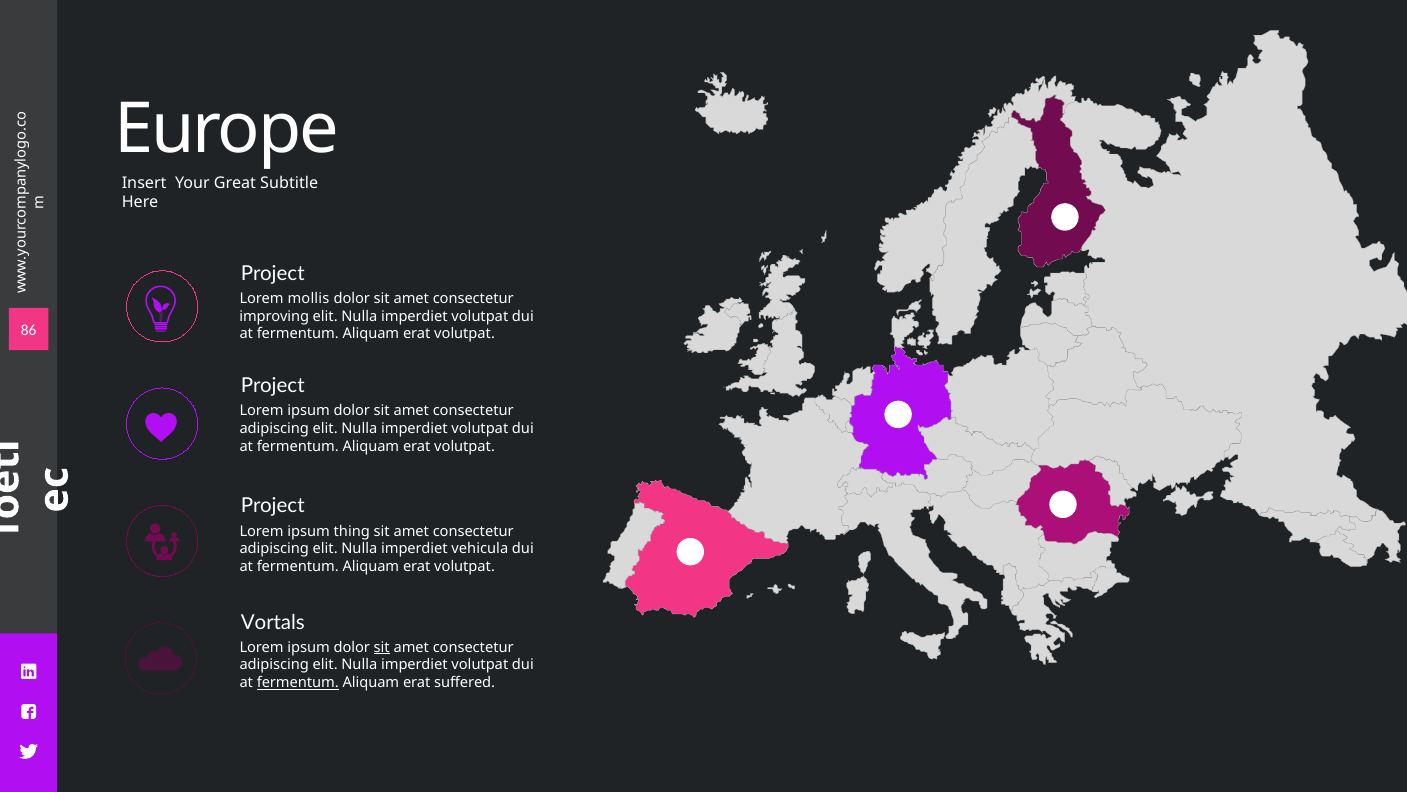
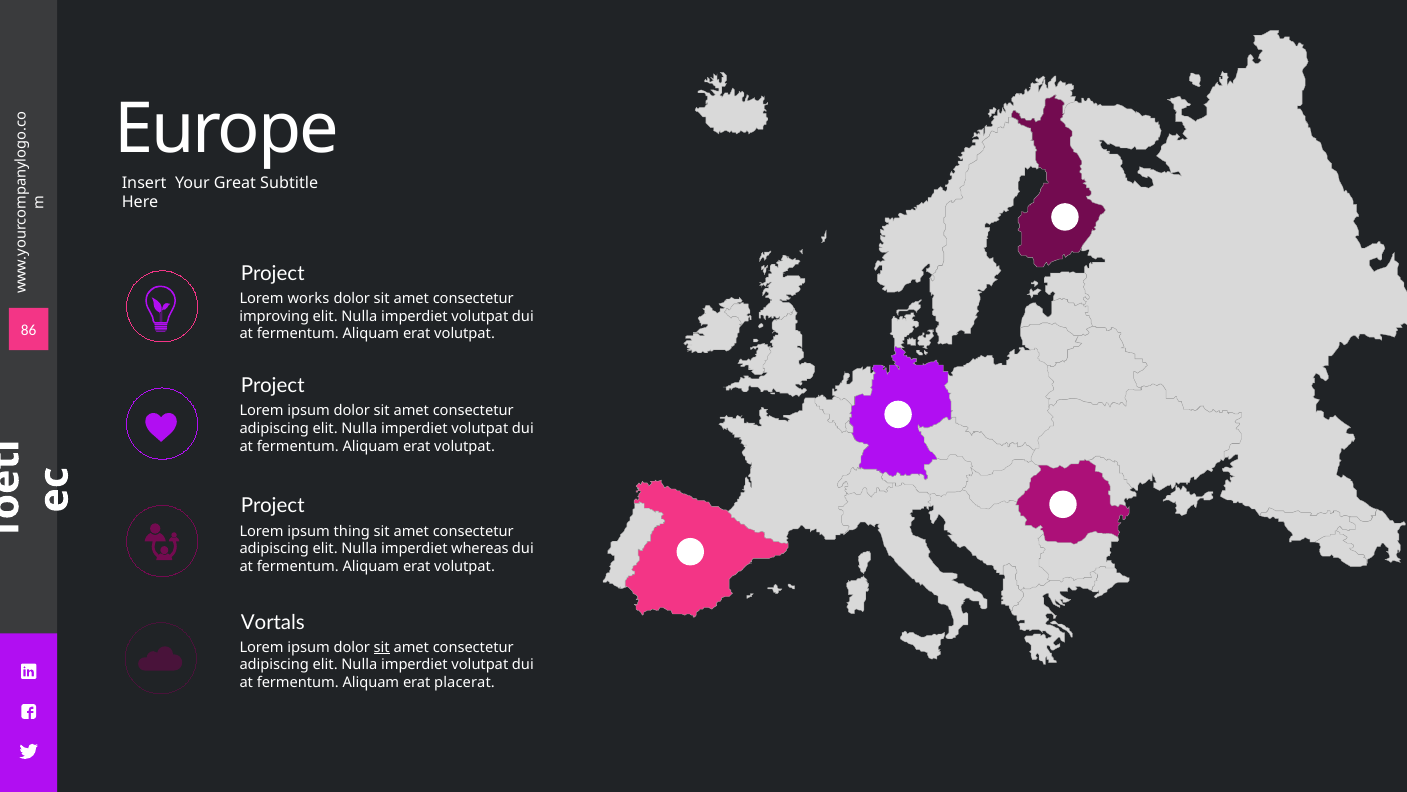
mollis: mollis -> works (308, 298)
vehicula: vehicula -> whereas (480, 548)
fermentum underline: present -> none (298, 682)
suffered: suffered -> placerat (465, 682)
